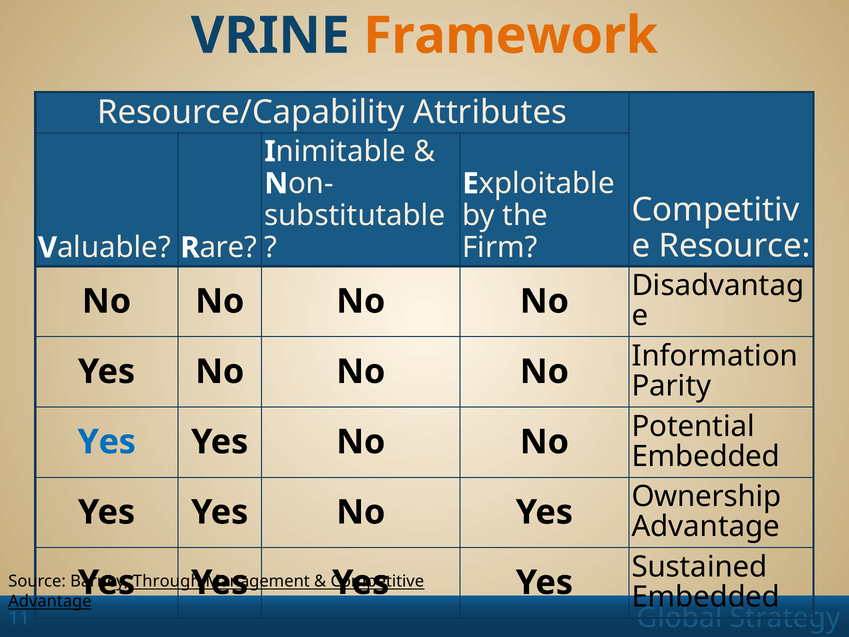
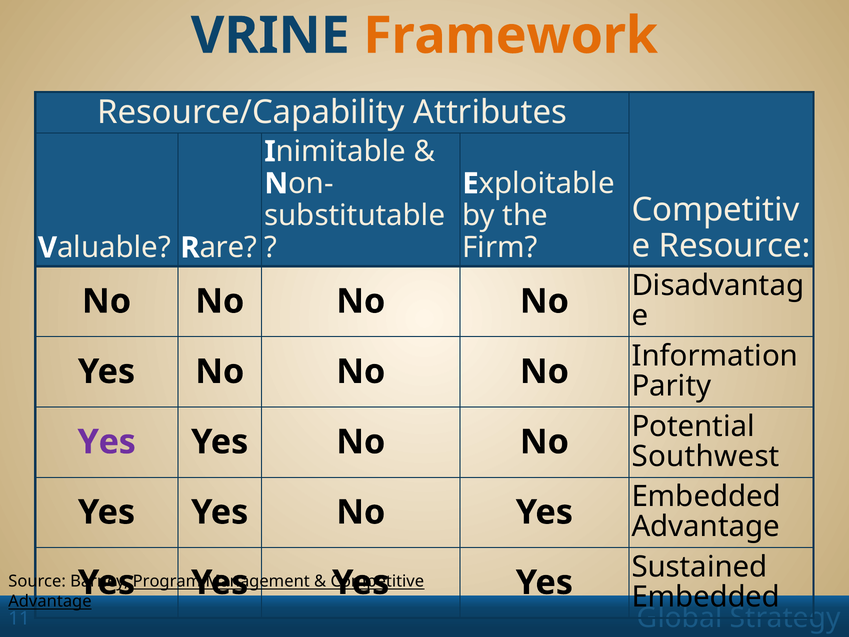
Yes colour: blue -> purple (107, 442)
Embedded: Embedded -> Southwest (706, 456)
Ownership: Ownership -> Embedded (706, 496)
Through: Through -> Program (167, 581)
